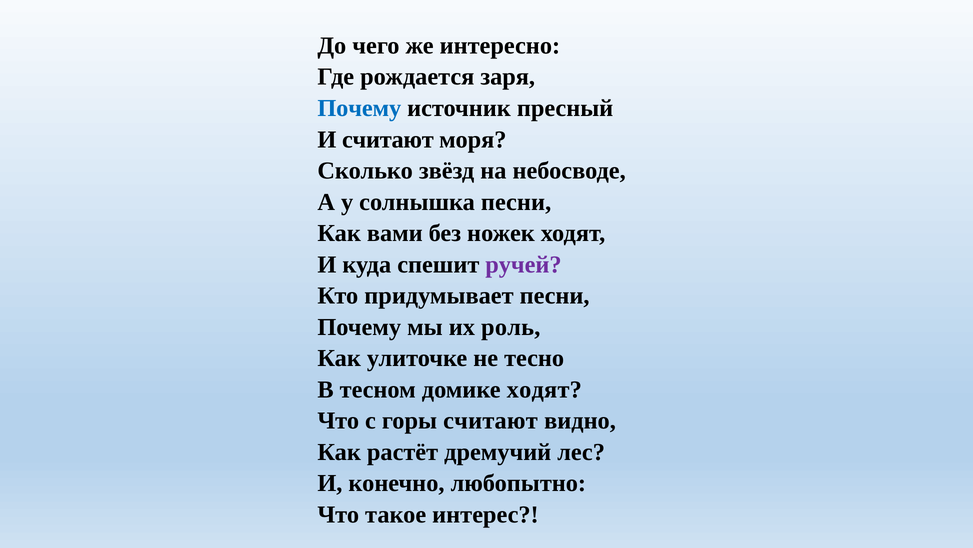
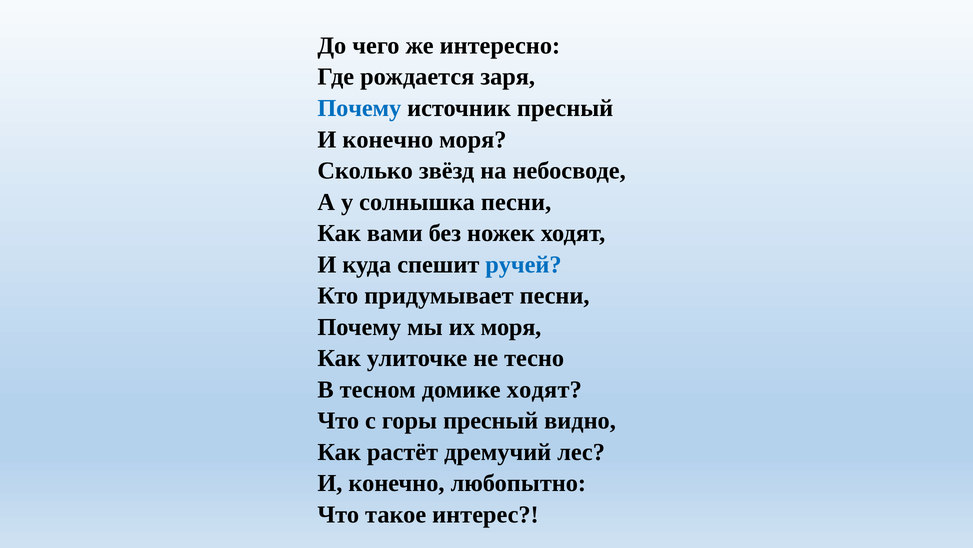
считают: считают -> конечно (388, 139)
ручей colour: purple -> blue (523, 264)
их роль: роль -> моря (511, 327)
горы считают: считают -> пресный (491, 420)
